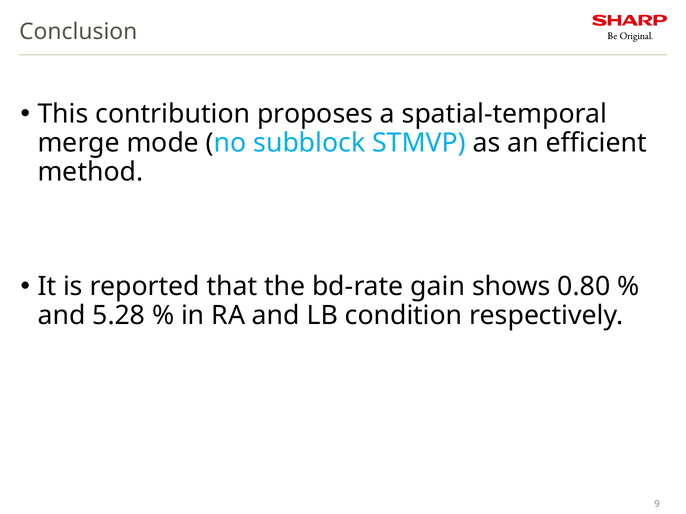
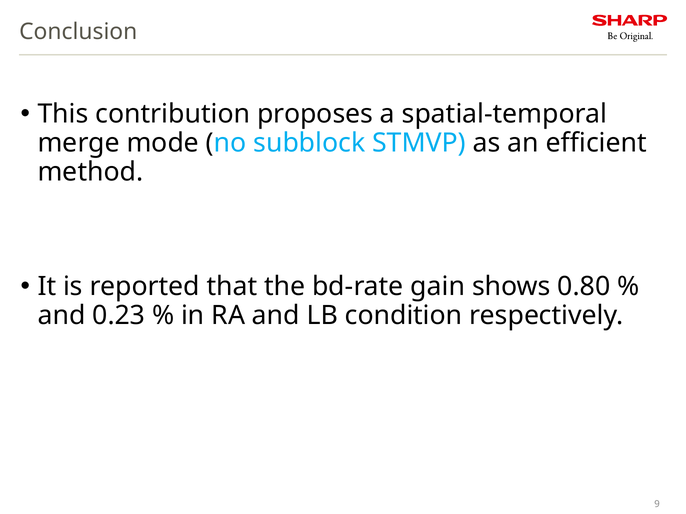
5.28: 5.28 -> 0.23 (119, 316)
